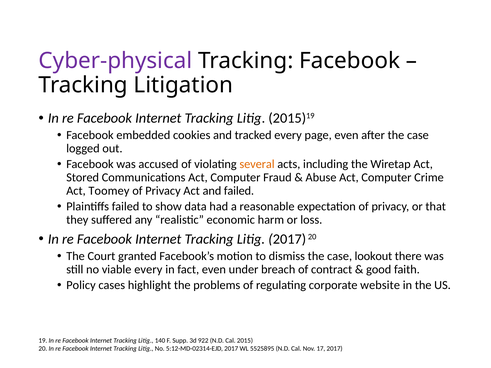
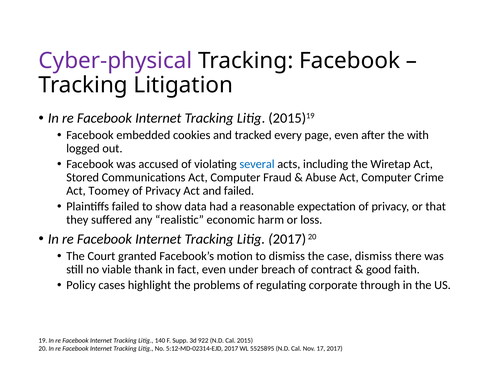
after the case: case -> with (418, 135)
several colour: orange -> blue (257, 164)
case lookout: lookout -> dismiss (373, 256)
viable every: every -> thank (148, 270)
website: website -> through (380, 285)
